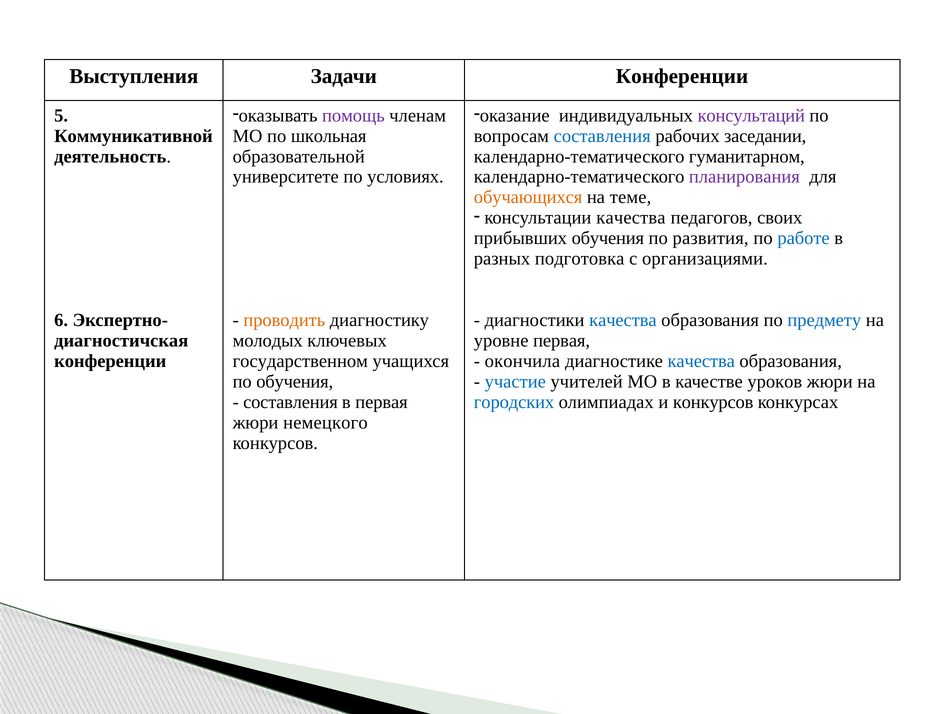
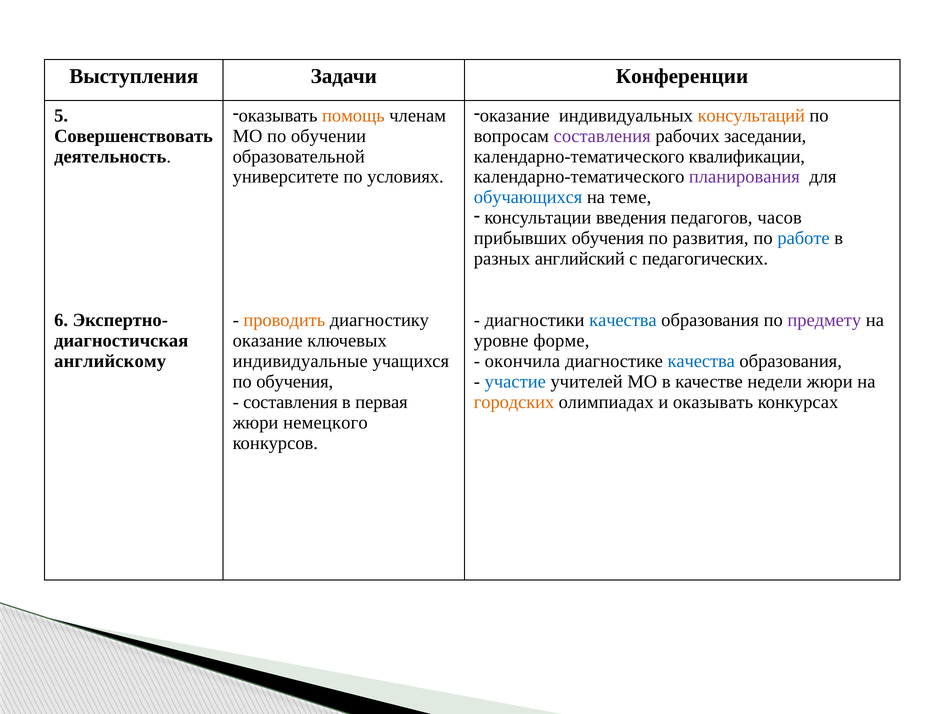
помощь colour: purple -> orange (353, 115)
консультаций colour: purple -> orange (751, 115)
Коммуникативной: Коммуникативной -> Совершенствовать (134, 136)
школьная: школьная -> обучении (329, 136)
составления colour: blue -> purple (602, 136)
гуманитарном: гуманитарном -> квалификации (747, 156)
обучающихся colour: orange -> blue (528, 197)
консультации качества: качества -> введения (631, 218)
своих: своих -> часов (780, 218)
подготовка: подготовка -> английский (580, 259)
организациями: организациями -> педагогических (705, 259)
предмету colour: blue -> purple (824, 320)
молодых: молодых -> оказание (268, 341)
уровне первая: первая -> форме (561, 341)
конференции: конференции -> английскому (110, 361)
государственном: государственном -> индивидуальные (300, 361)
уроков: уроков -> недели (775, 382)
городских colour: blue -> orange (514, 402)
и конкурсов: конкурсов -> оказывать (713, 402)
